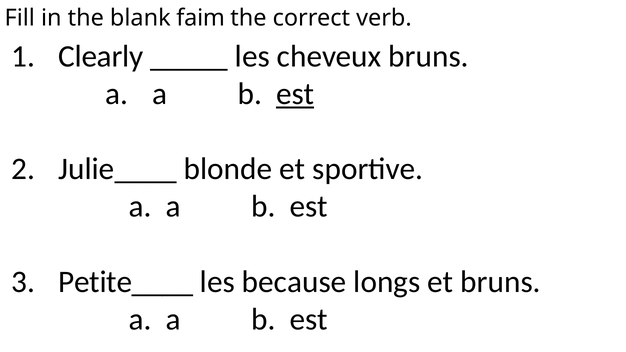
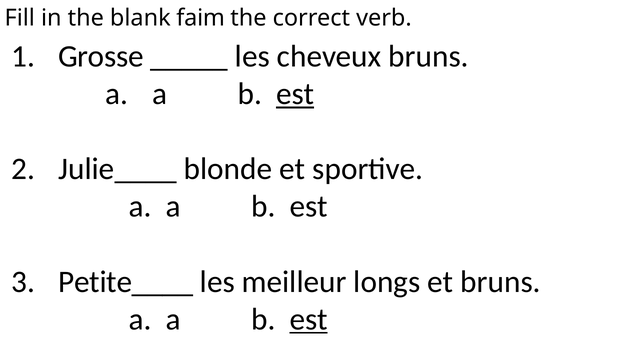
Clearly: Clearly -> Grosse (101, 56)
because: because -> meilleur (294, 282)
est underline: none -> present (309, 319)
